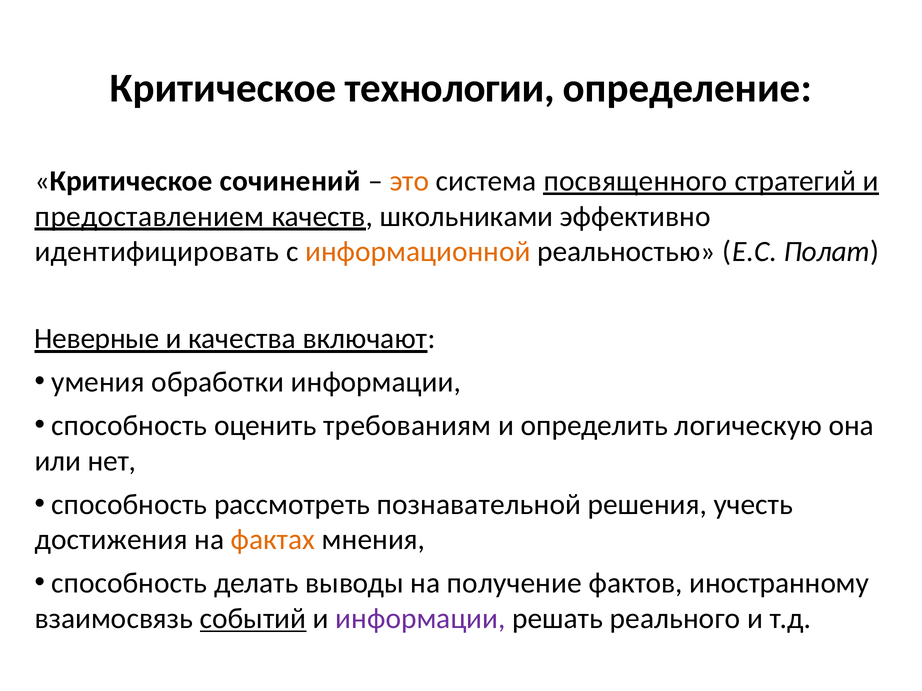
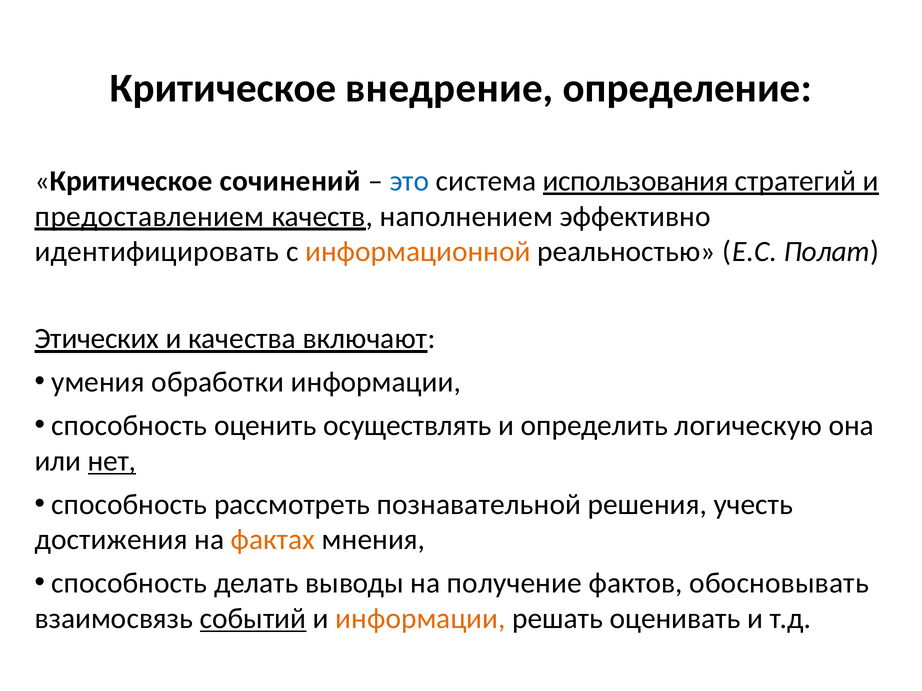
технологии: технологии -> внедрение (449, 88)
это colour: orange -> blue (409, 181)
посвященного: посвященного -> использования (636, 181)
школьниками: школьниками -> наполнением (466, 217)
Неверные: Неверные -> Этических (97, 339)
требованиям: требованиям -> осуществлять (408, 426)
нет underline: none -> present (112, 461)
иностранному: иностранному -> обосновывать (779, 584)
информации colour: purple -> orange (421, 619)
реального: реального -> оценивать (675, 619)
